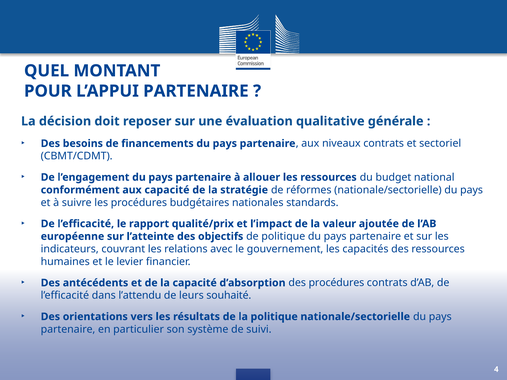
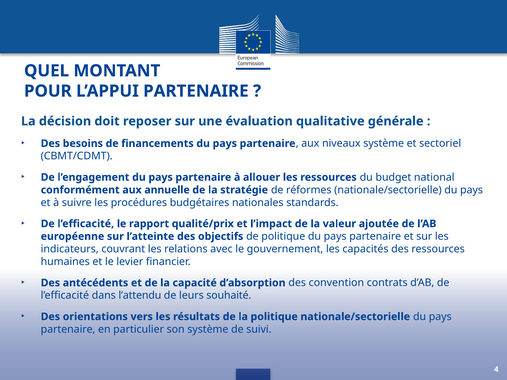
niveaux contrats: contrats -> système (384, 144)
aux capacité: capacité -> annuelle (167, 190)
des procédures: procédures -> convention (336, 283)
